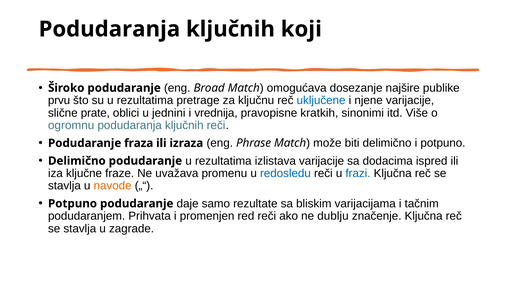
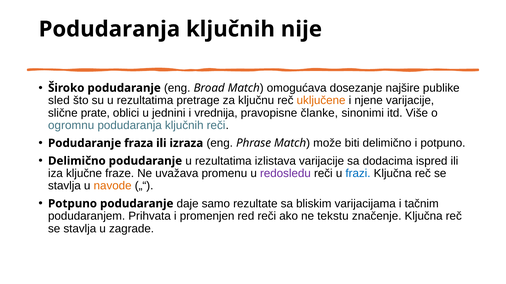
koji: koji -> nije (301, 29)
prvu: prvu -> sled (59, 101)
uključene colour: blue -> orange (321, 101)
kratkih: kratkih -> članke (319, 113)
redosledu colour: blue -> purple (285, 174)
dublju: dublju -> tekstu (333, 217)
